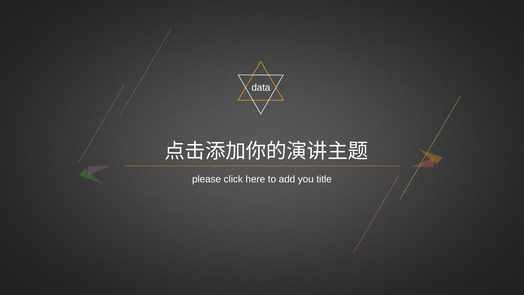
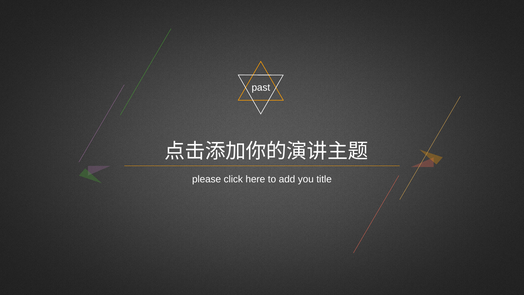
data: data -> past (261, 88)
